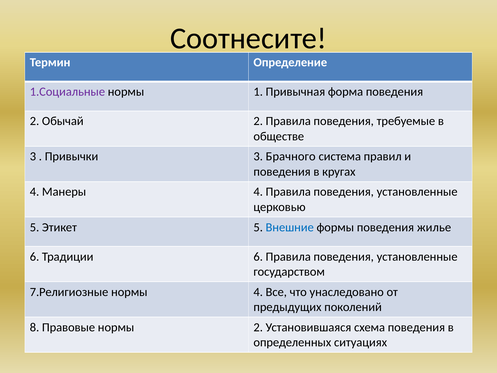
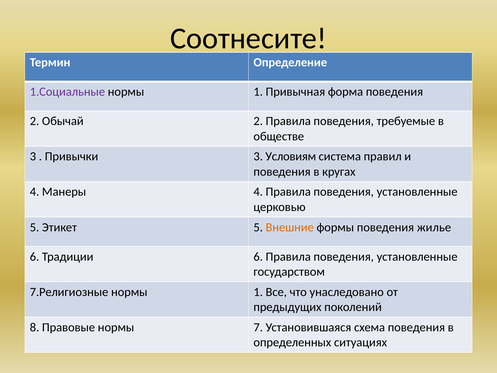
Брачного: Брачного -> Условиям (291, 156)
Внешние colour: blue -> orange (290, 227)
7.Религиозные нормы 4: 4 -> 1 (258, 292)
нормы 2: 2 -> 7 (258, 327)
